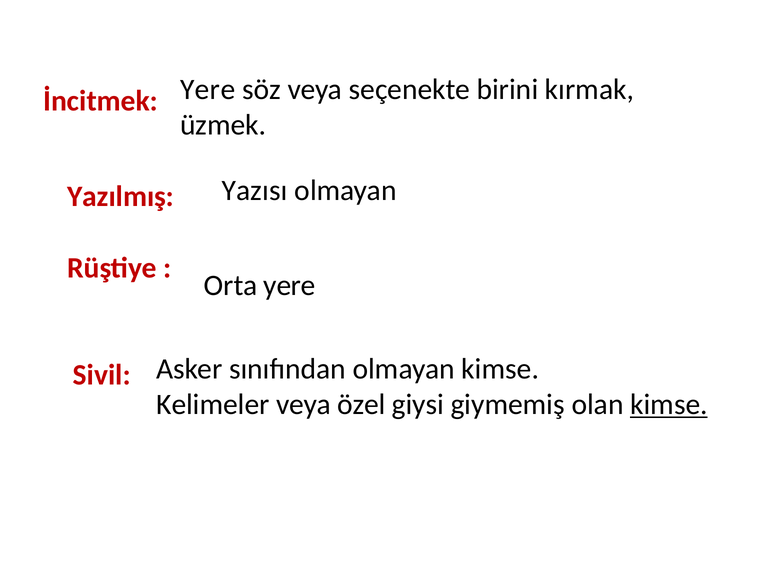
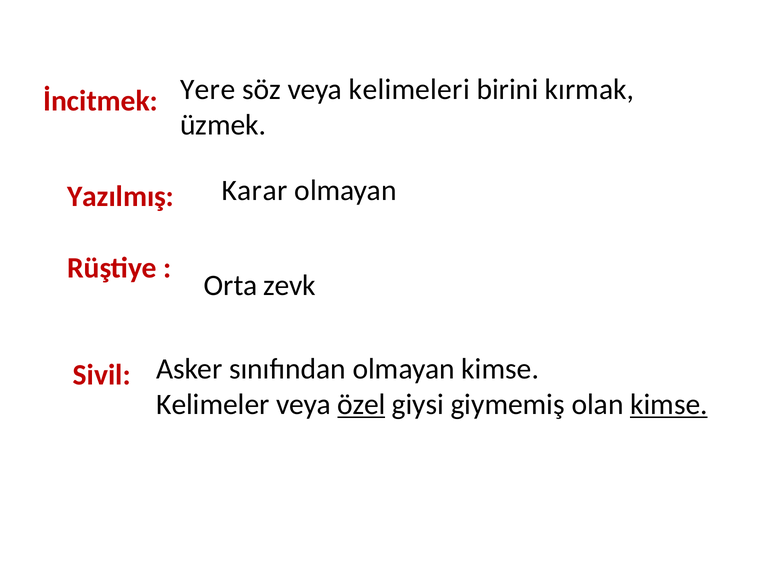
seçenekte: seçenekte -> kelimeleri (409, 89)
Yazısı: Yazısı -> Karar (255, 190)
Orta yere: yere -> zevk (290, 285)
özel underline: none -> present (361, 404)
